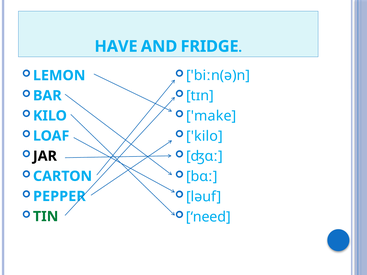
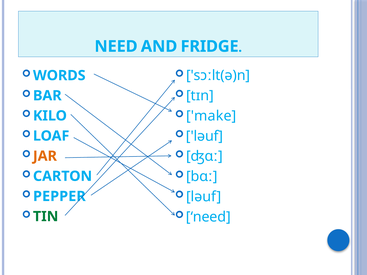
HAVE: HAVE -> NEED (116, 46)
LEMON: LEMON -> WORDS (59, 76)
biːn(ə)n: biːn(ə)n -> sɔːlt(ə)n (218, 76)
kilo: kilo -> ləuf (205, 136)
JAR colour: black -> orange (45, 156)
